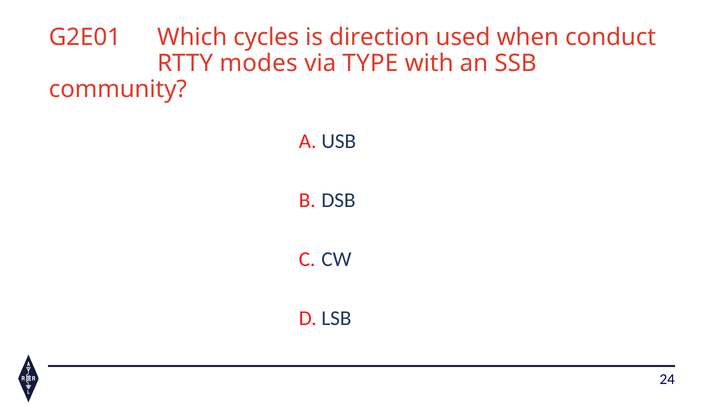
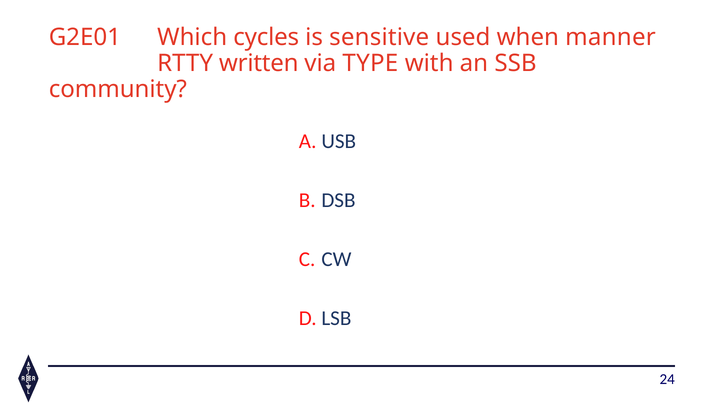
direction: direction -> sensitive (379, 37)
conduct: conduct -> manner (610, 37)
modes: modes -> written (259, 63)
